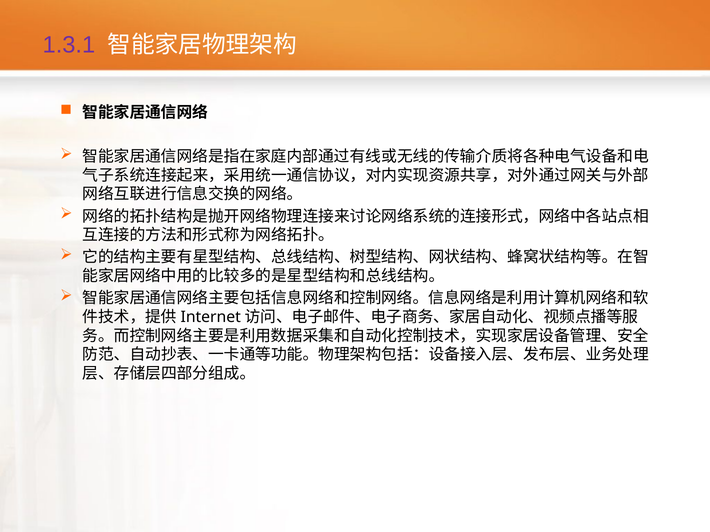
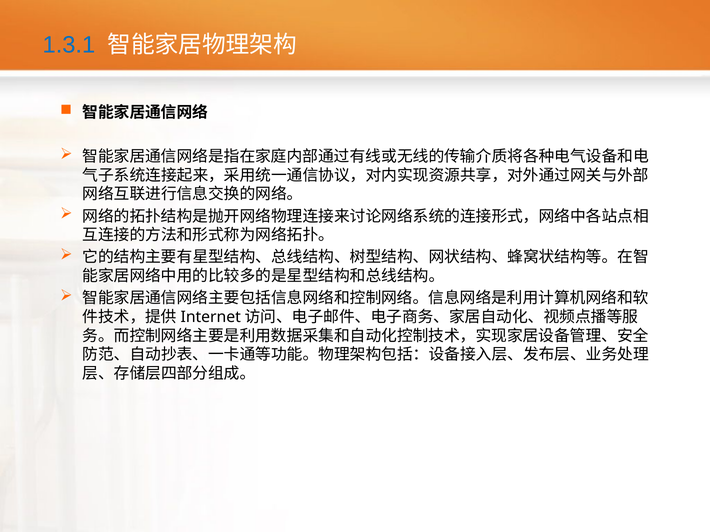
1.3.1 colour: purple -> blue (69, 45)
